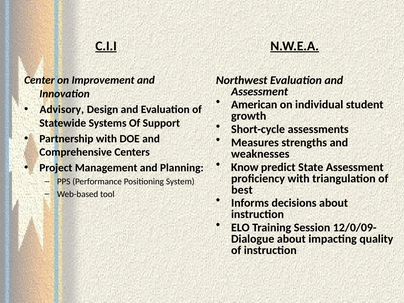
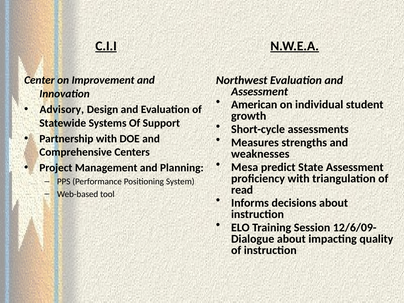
Know: Know -> Mesa (245, 167)
best: best -> read (242, 190)
12/0/09-: 12/0/09- -> 12/6/09- (355, 228)
